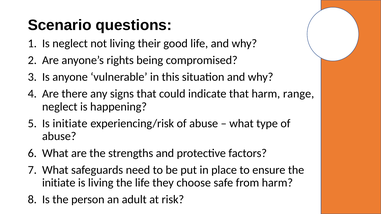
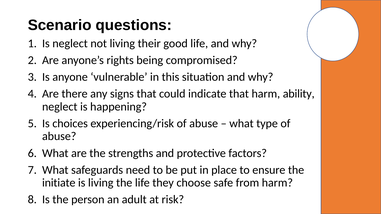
range: range -> ability (299, 94)
Is initiate: initiate -> choices (70, 124)
